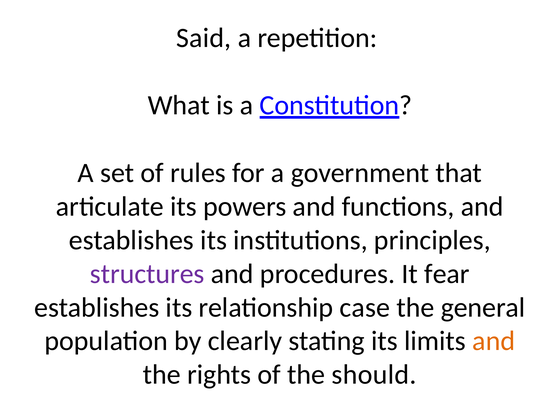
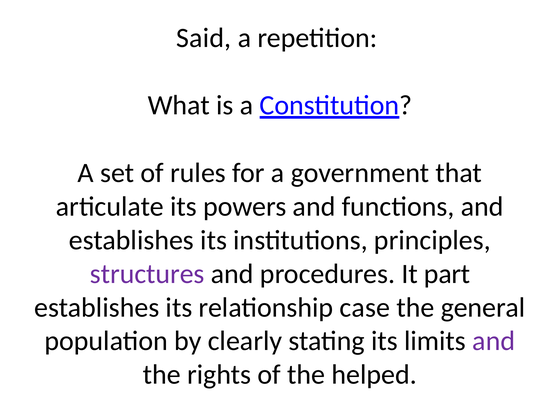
fear: fear -> part (447, 274)
and colour: orange -> purple (494, 341)
should: should -> helped (374, 375)
